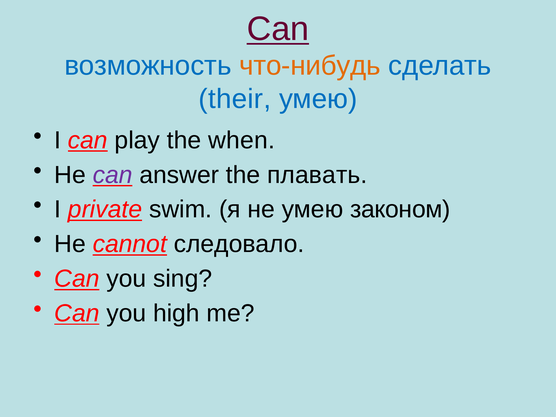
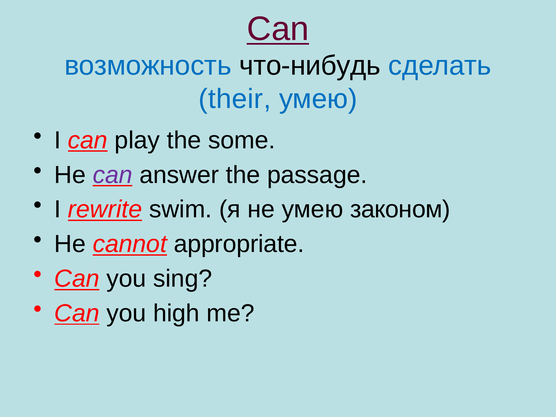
что-нибудь colour: orange -> black (310, 66)
when: when -> some (242, 140)
плавать: плавать -> passage (317, 175)
private: private -> rewrite (105, 209)
следовало: следовало -> appropriate (239, 244)
